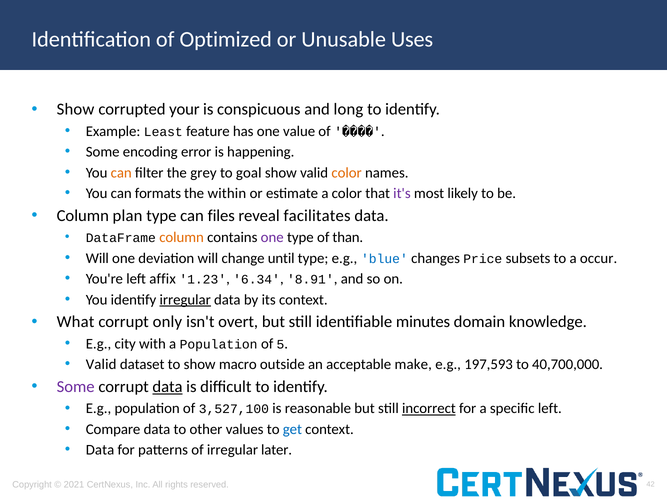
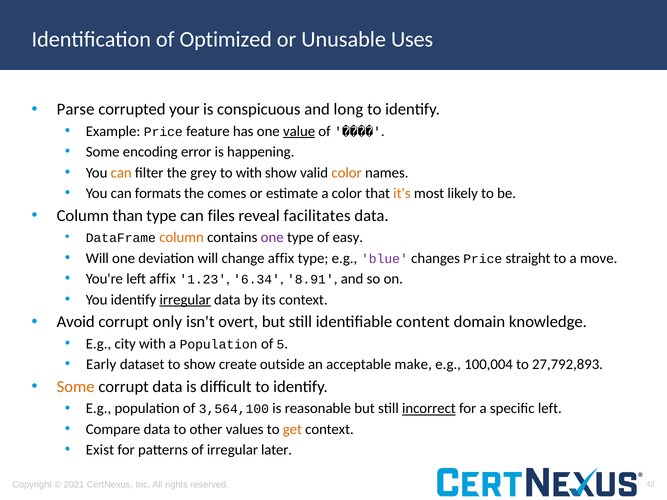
Show: Show -> Parse (76, 109)
Example Least: Least -> Price (163, 132)
value underline: none -> present (299, 131)
to goal: goal -> with (249, 173)
within: within -> comes (227, 193)
it's colour: purple -> orange (402, 193)
plan: plan -> than (128, 216)
than: than -> easy (348, 238)
change until: until -> affix (281, 258)
blue colour: blue -> purple (384, 259)
subsets: subsets -> straight (528, 258)
occur: occur -> move (599, 258)
What: What -> Avoid (76, 322)
minutes: minutes -> content (423, 322)
Valid: Valid -> Early (101, 365)
macro: macro -> create (238, 365)
197,593: 197,593 -> 100,004 (489, 365)
40,700,000: 40,700,000 -> 27,792,893 (568, 365)
Some colour: purple -> orange (76, 387)
data underline: present -> none (168, 387)
3,527,100: 3,527,100 -> 3,564,100 (234, 409)
get colour: blue -> orange (292, 429)
Data: Data -> Exist (100, 450)
